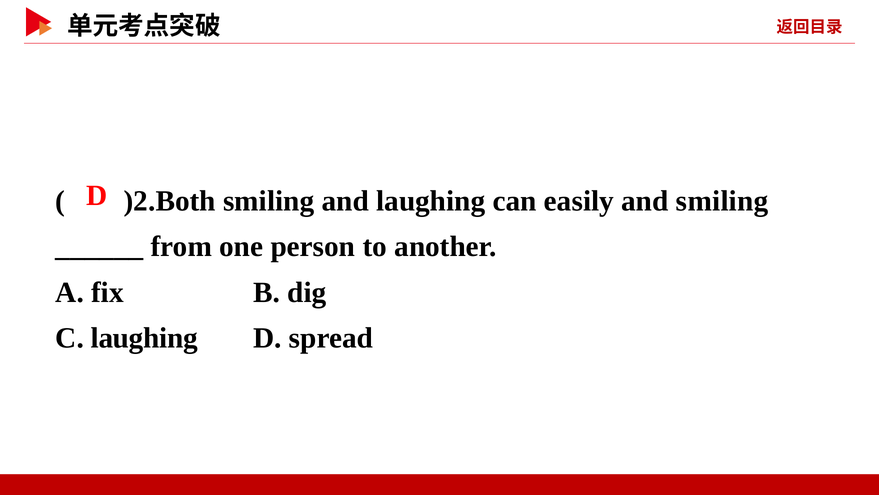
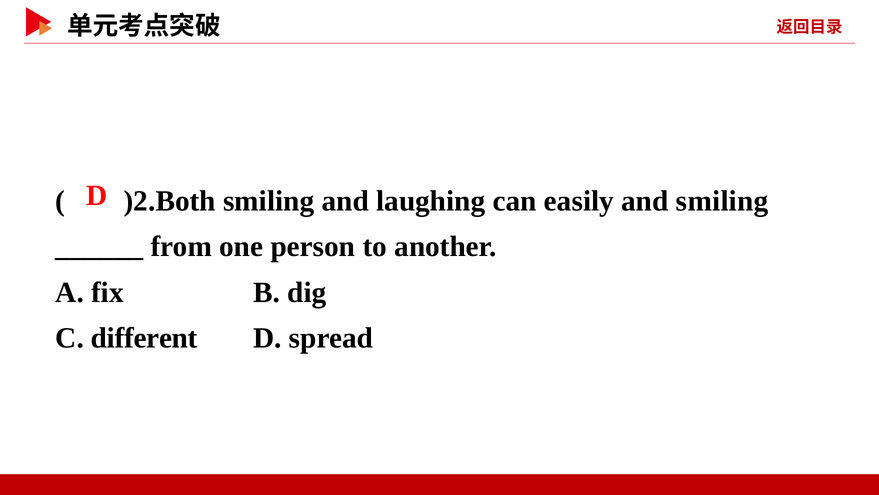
C laughing: laughing -> different (144, 338)
